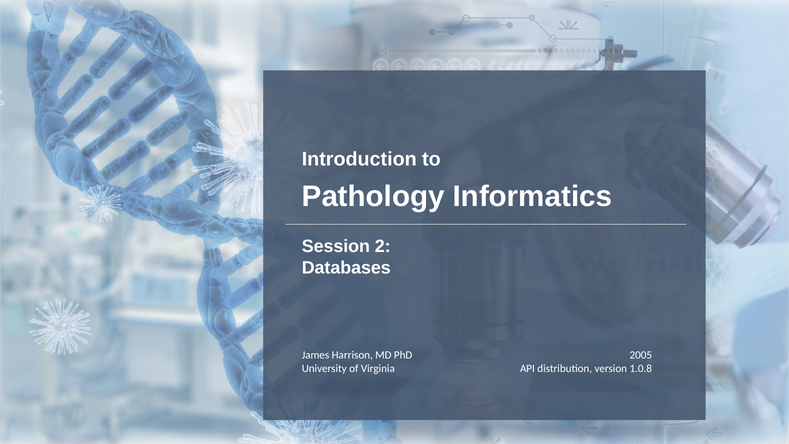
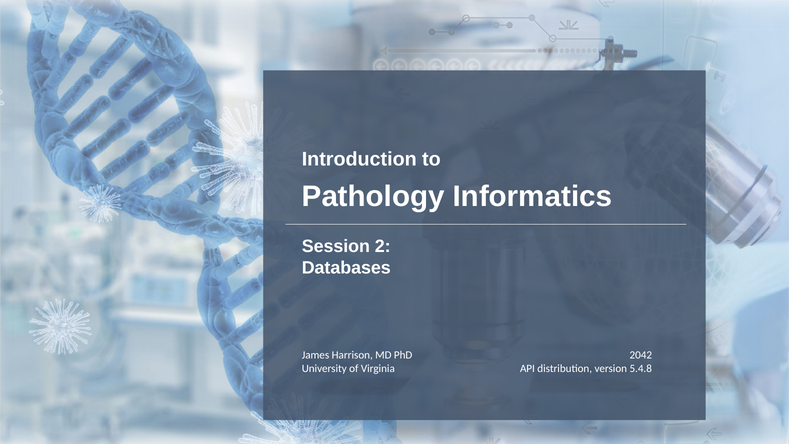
2005: 2005 -> 2042 (641, 355)
1.0.8: 1.0.8 -> 5.4.8 (641, 368)
